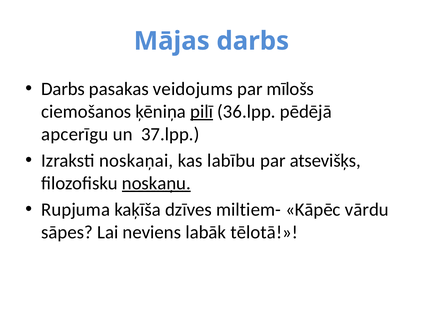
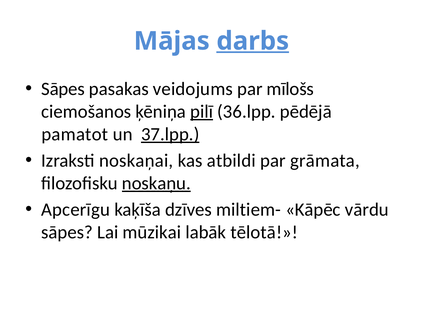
darbs underline: none -> present (253, 41)
Darbs: Darbs -> Sāpes (63, 89)
apcerīgu: apcerīgu -> pamatot (75, 134)
37.lpp underline: none -> present (170, 134)
labību: labību -> atbildi (231, 160)
atsevišķs: atsevišķs -> grāmata (325, 160)
Rupjuma: Rupjuma -> Apcerīgu (76, 209)
neviens: neviens -> mūzikai (152, 232)
